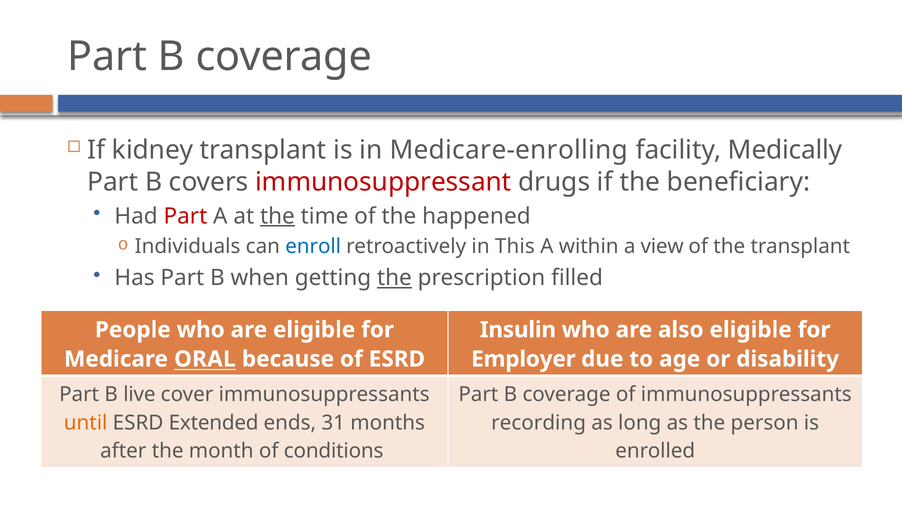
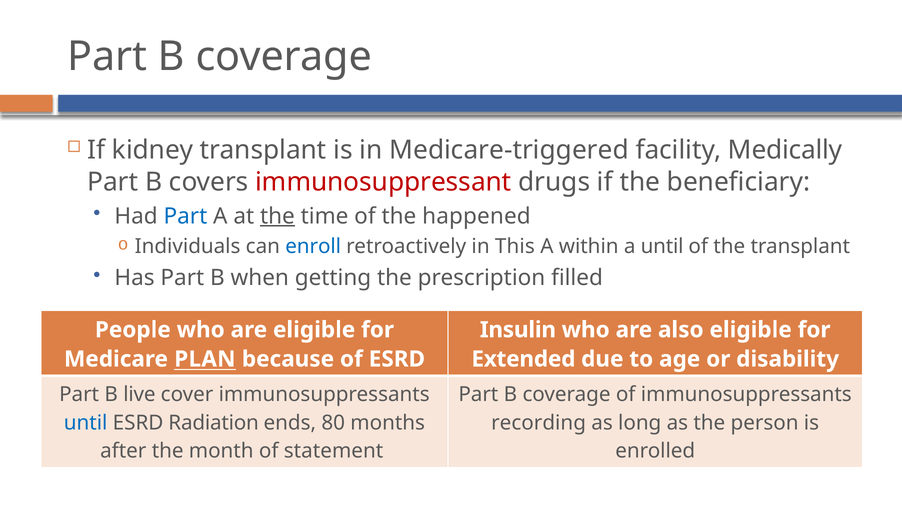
Medicare-enrolling: Medicare-enrolling -> Medicare-triggered (509, 150)
Part colour: red -> blue (185, 216)
a view: view -> until (662, 246)
the underline: present -> none (394, 278)
ORAL: ORAL -> PLAN (205, 359)
Employer: Employer -> Extended (523, 359)
until colour: orange -> blue (86, 422)
Extended: Extended -> Radiation (214, 422)
31: 31 -> 80 (333, 422)
conditions: conditions -> statement (334, 450)
